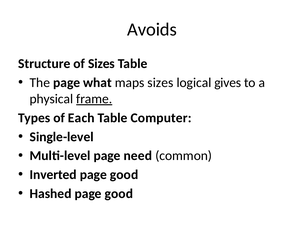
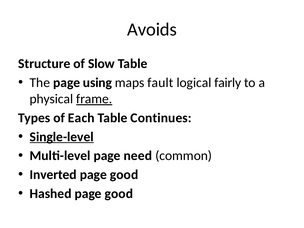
of Sizes: Sizes -> Slow (101, 64)
what: what -> using (97, 83)
maps sizes: sizes -> fault (160, 83)
gives: gives -> fairly (228, 83)
Computer: Computer -> Continues (161, 118)
Single-level underline: none -> present (62, 137)
